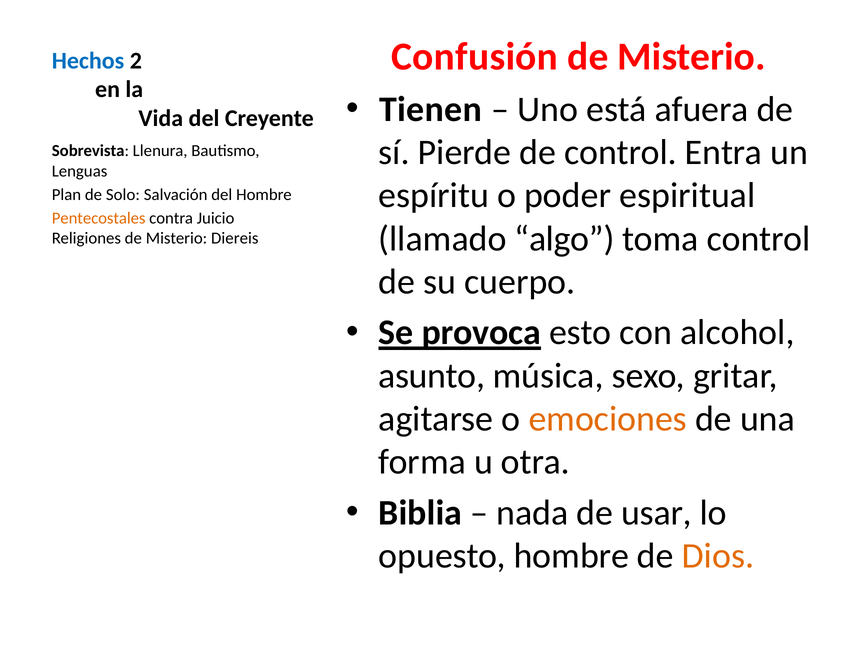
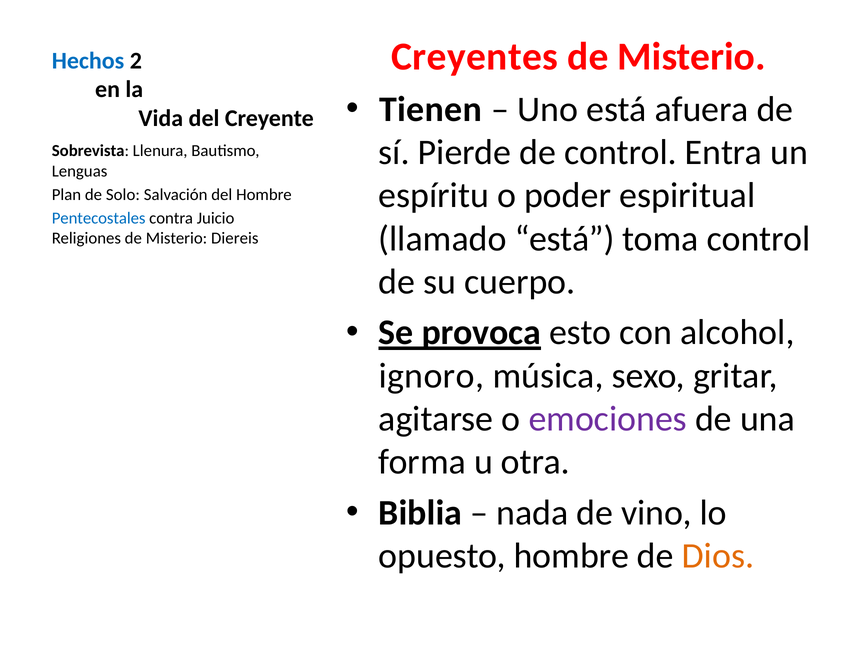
Confusión: Confusión -> Creyentes (475, 57)
Pentecostales colour: orange -> blue (99, 218)
llamado algo: algo -> está (564, 239)
asunto: asunto -> ignoro (431, 376)
emociones colour: orange -> purple (608, 419)
usar: usar -> vino (657, 513)
